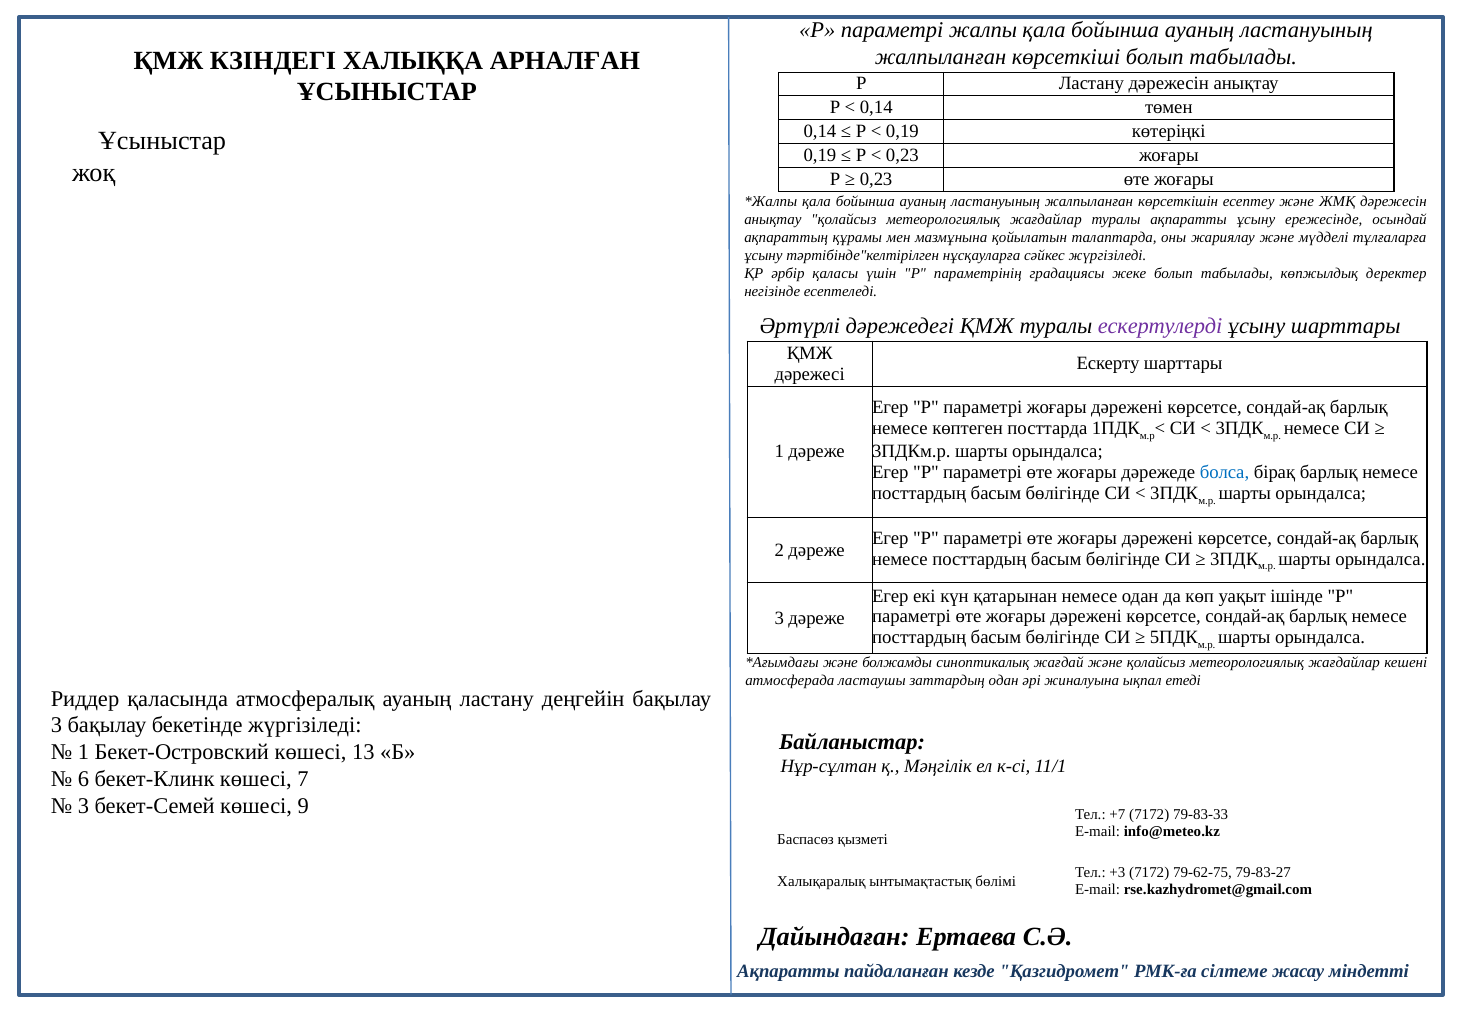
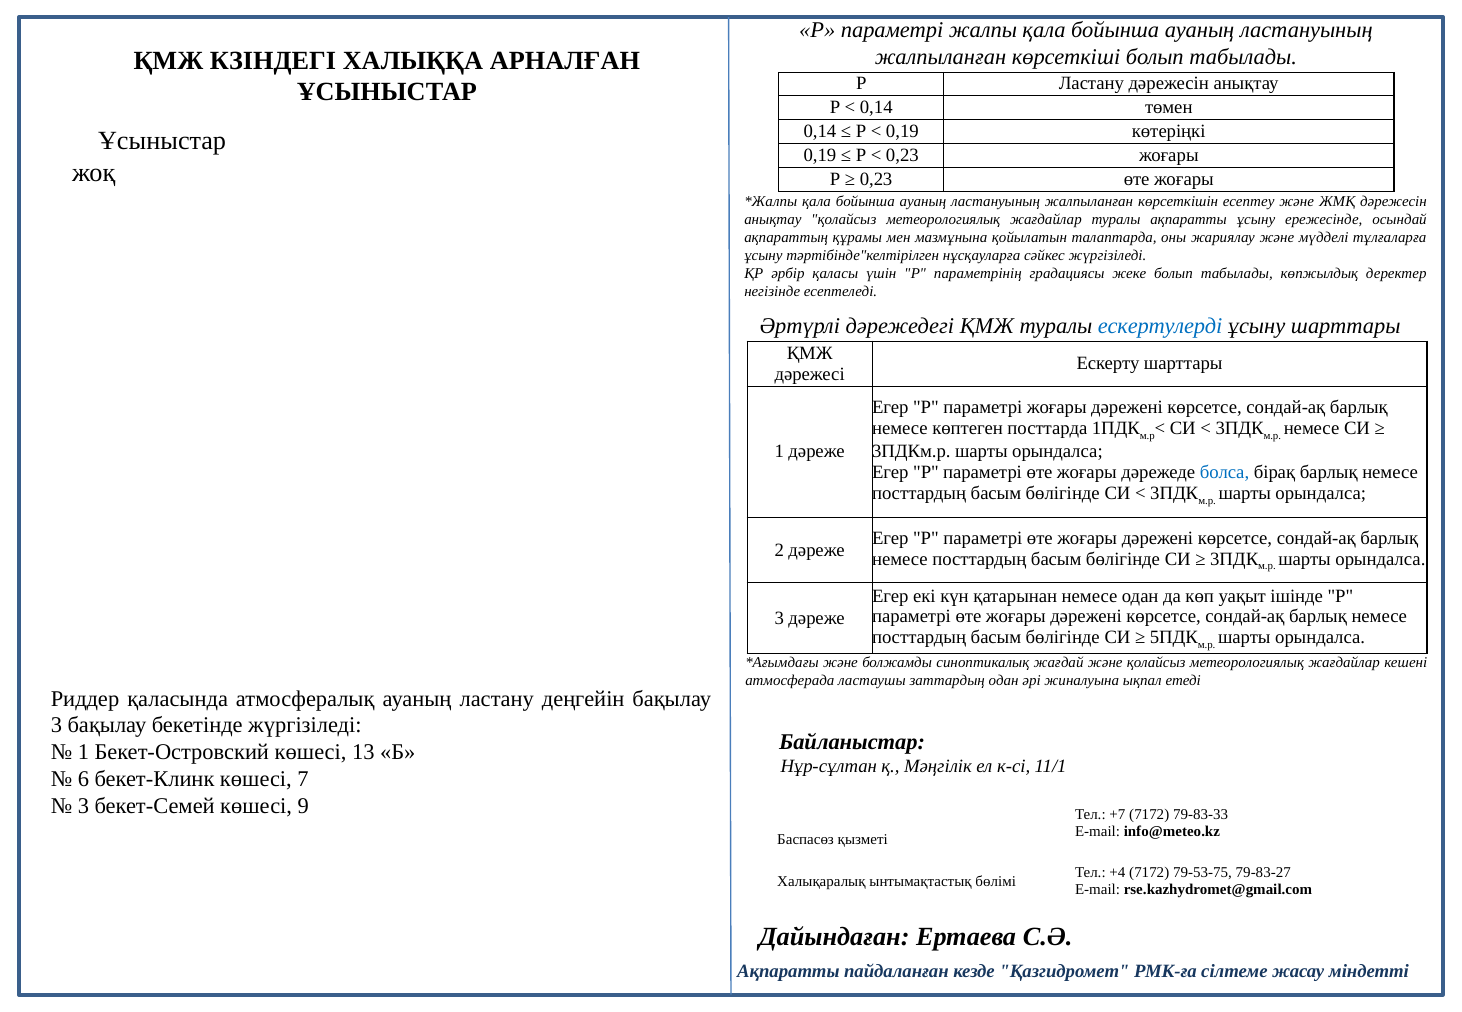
ескертулерді colour: purple -> blue (1160, 326)
+3: +3 -> +4 (1117, 873)
79-62-75: 79-62-75 -> 79-53-75 (1202, 873)
